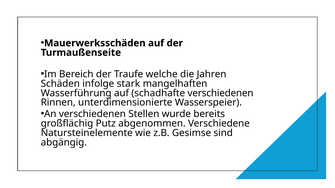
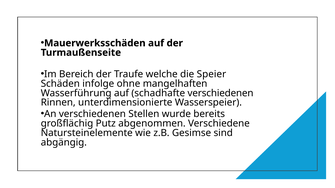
Jahren: Jahren -> Speier (211, 74)
stark: stark -> ohne (128, 84)
